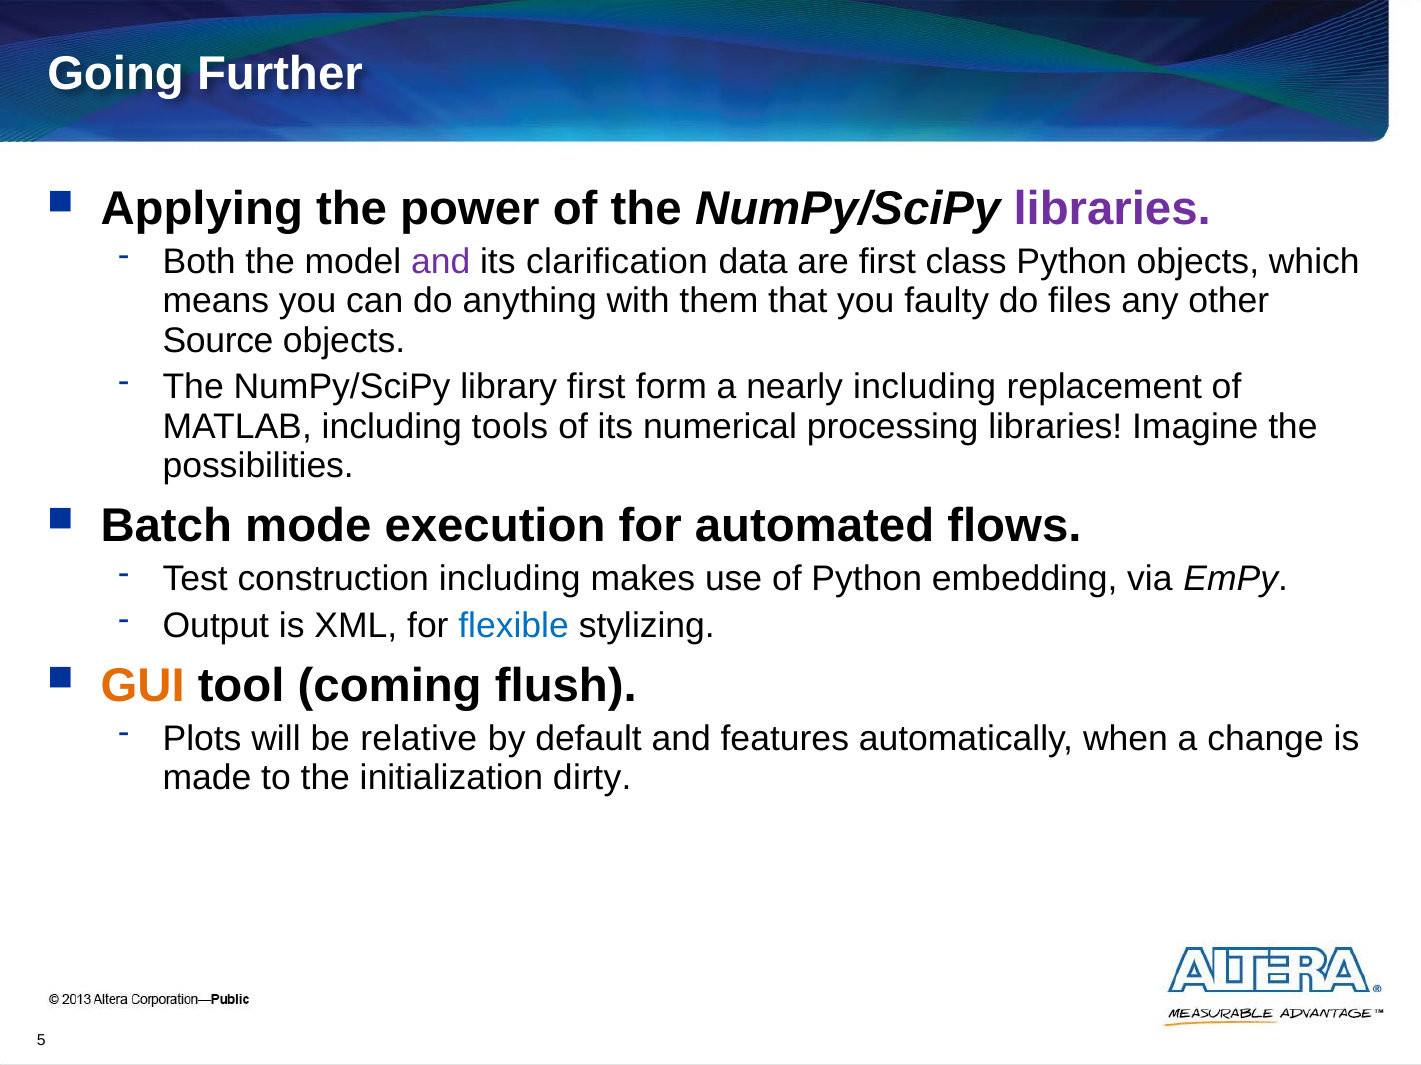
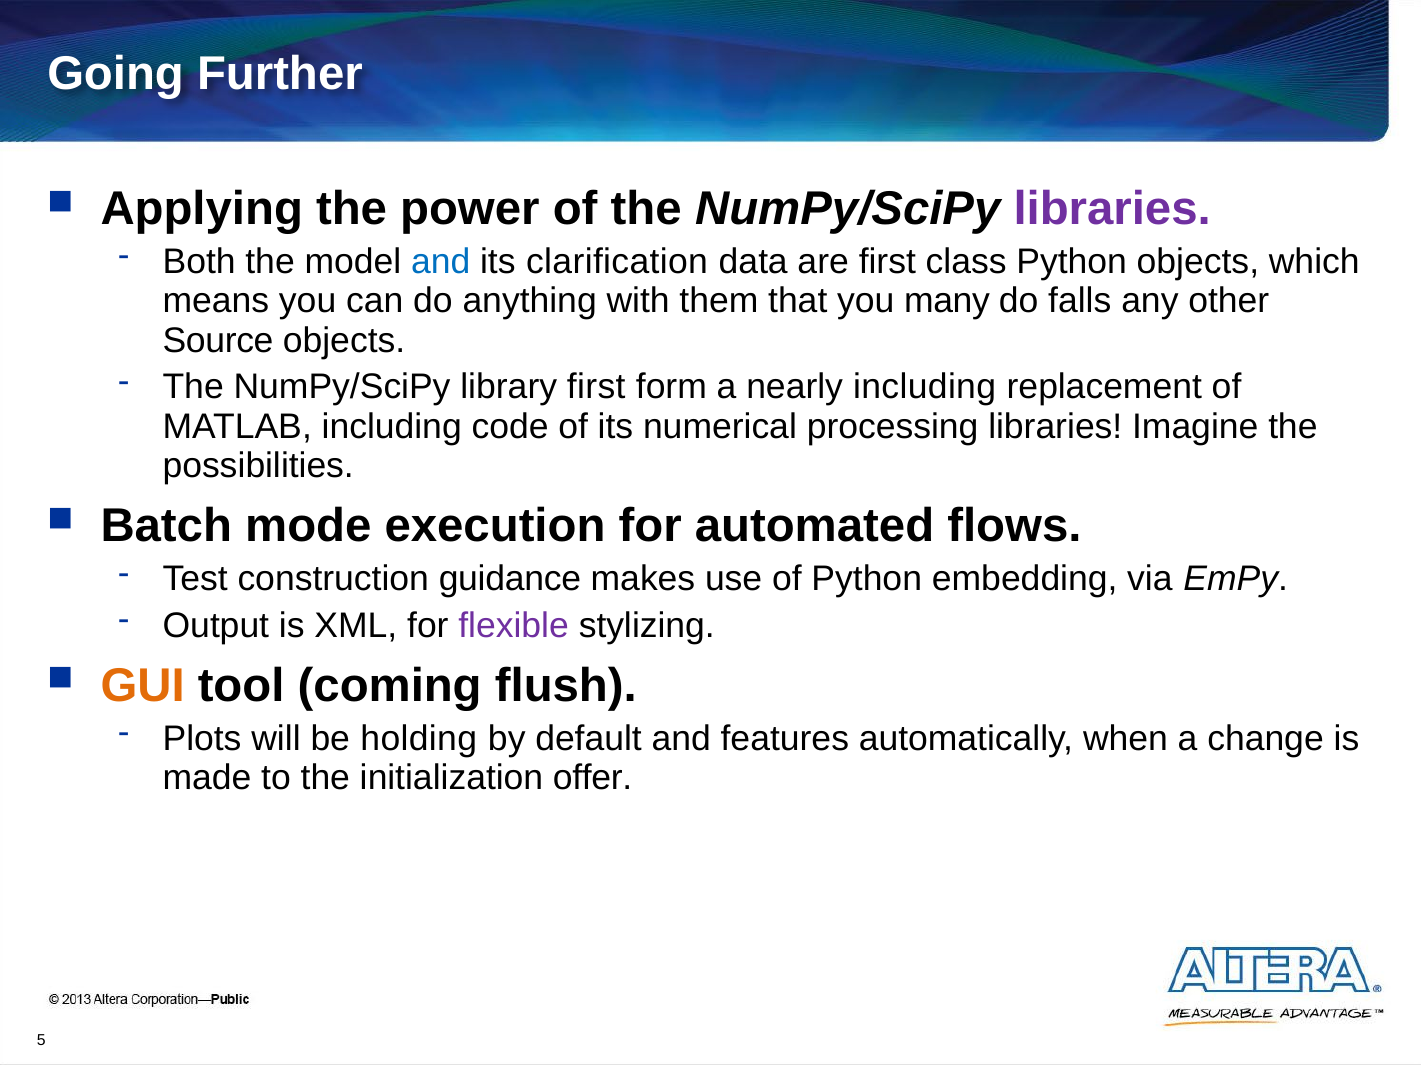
and colour: purple -> blue (441, 262)
faulty: faulty -> many (947, 301)
files: files -> falls (1080, 301)
tools: tools -> code (510, 427)
construction including: including -> guidance (510, 579)
flexible colour: blue -> purple (514, 626)
relative: relative -> holding (419, 739)
dirty: dirty -> offer (593, 778)
